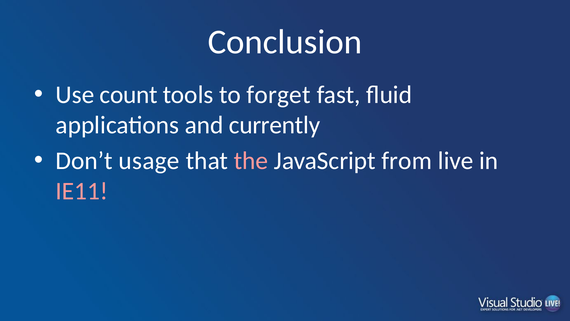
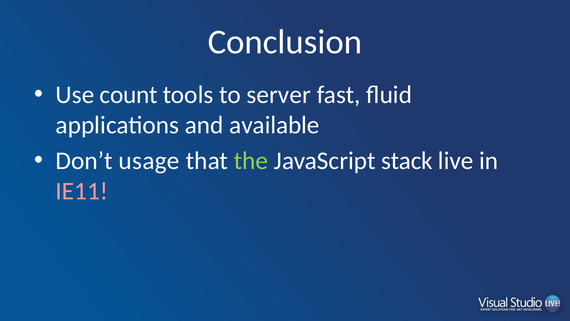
forget: forget -> server (279, 95)
currently: currently -> available (274, 125)
the colour: pink -> light green (251, 161)
from: from -> stack (407, 161)
